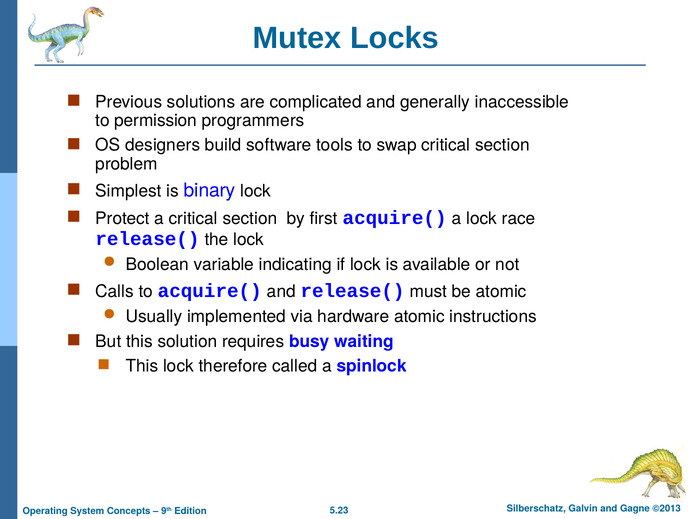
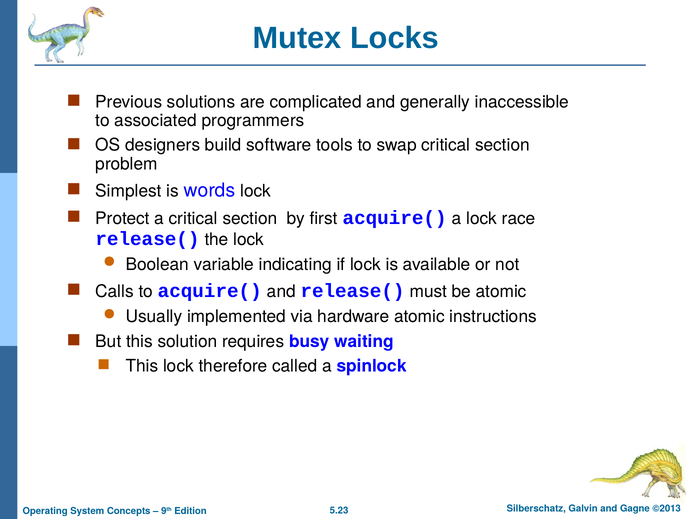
permission: permission -> associated (156, 121)
binary: binary -> words (210, 190)
